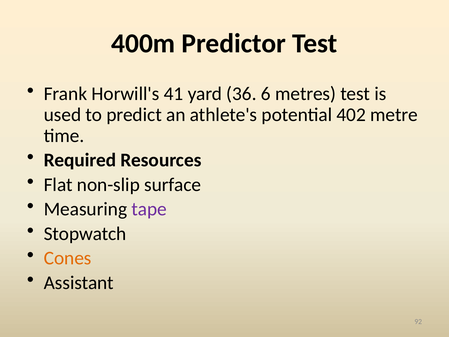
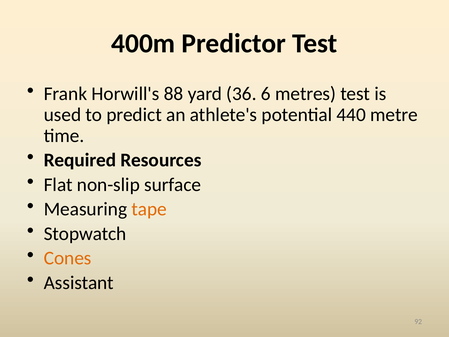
41: 41 -> 88 (174, 94)
402: 402 -> 440 (351, 115)
tape colour: purple -> orange (149, 209)
